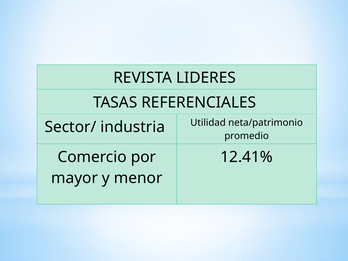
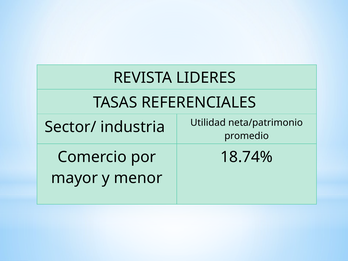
12.41%: 12.41% -> 18.74% (247, 157)
